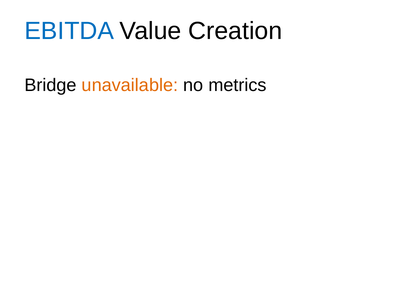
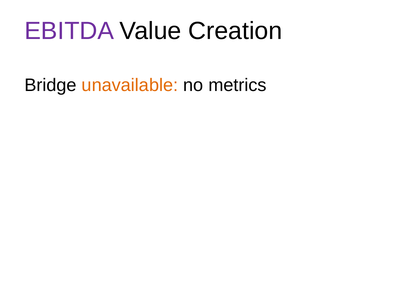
EBITDA colour: blue -> purple (69, 31)
